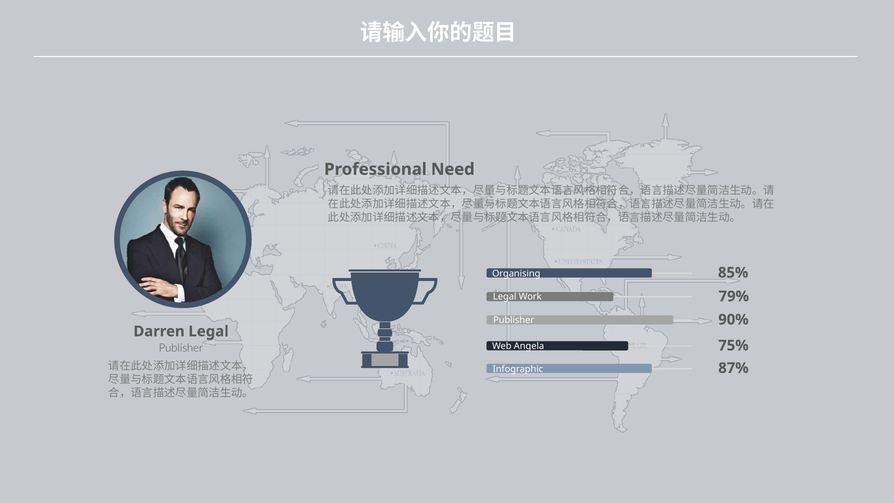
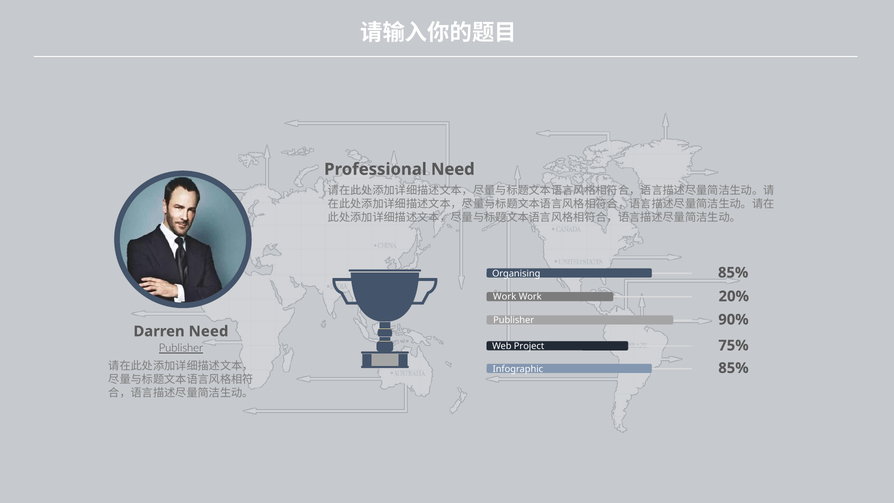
79%: 79% -> 20% (734, 296)
Legal: Legal -> Work (505, 297)
Darren Legal: Legal -> Need (209, 331)
Angela: Angela -> Project (529, 346)
Publisher underline: none -> present (181, 348)
87%: 87% -> 85% (733, 368)
